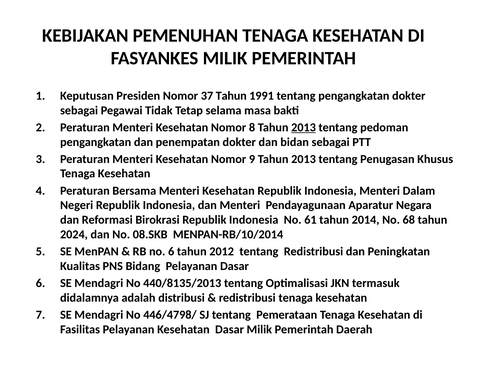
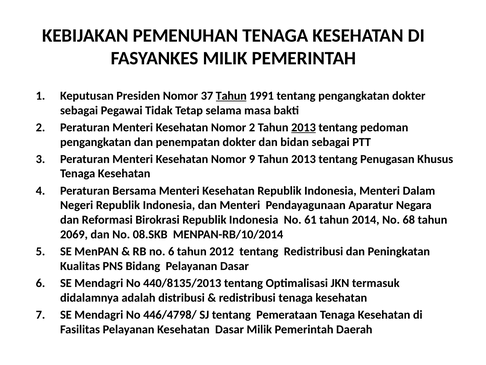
Tahun underline: none -> present (231, 96)
Nomor 8: 8 -> 2 (252, 127)
2024: 2024 -> 2069 (74, 234)
